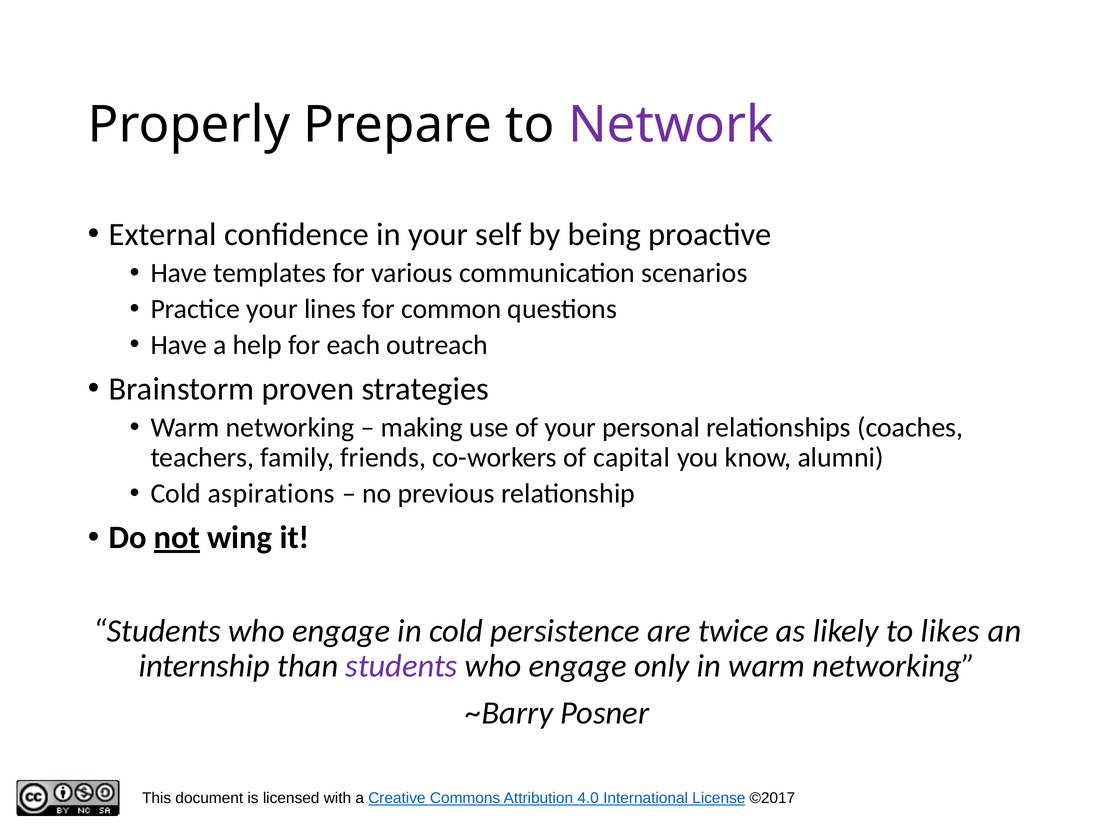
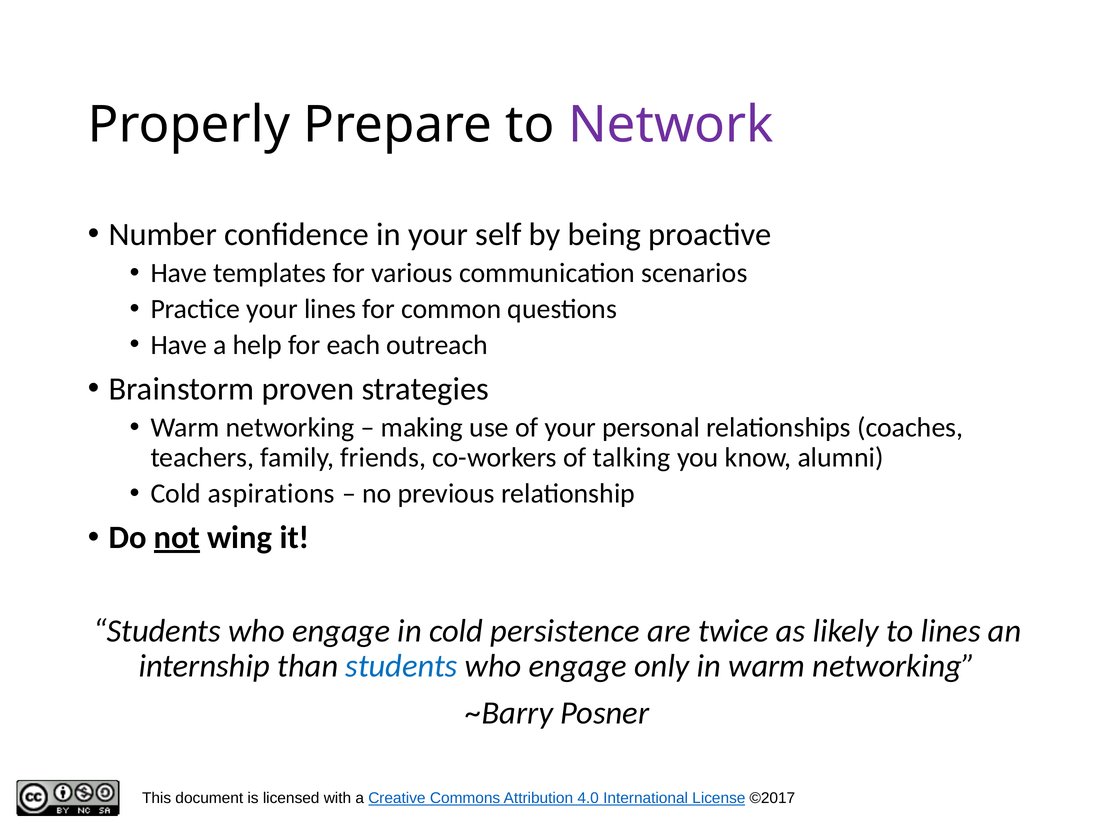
External: External -> Number (163, 235)
capital: capital -> talking (631, 458)
to likes: likes -> lines (951, 631)
students colour: purple -> blue (402, 666)
